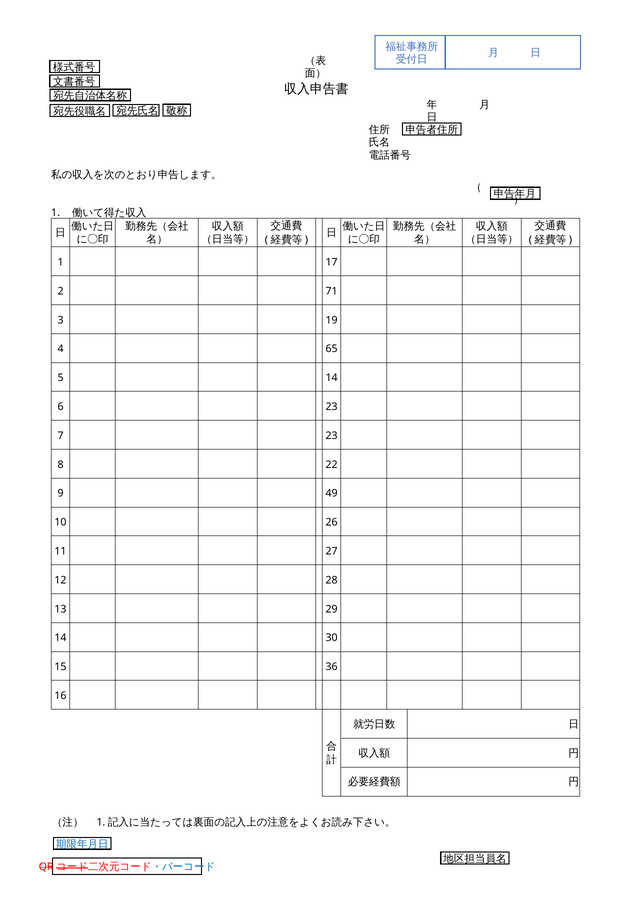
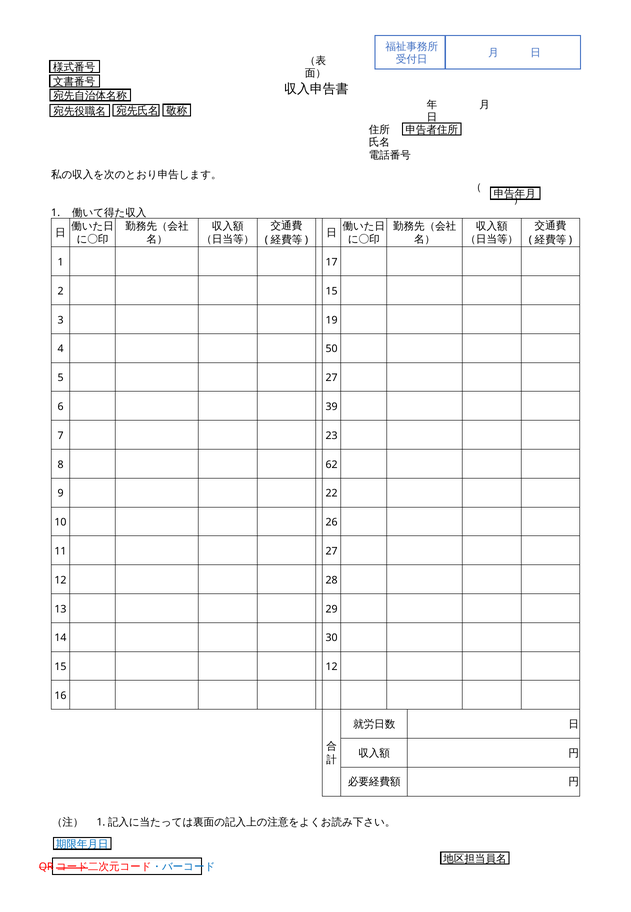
2 71: 71 -> 15 (332, 291)
65: 65 -> 50 (332, 349)
5 14: 14 -> 27 (332, 378)
6 23: 23 -> 39 (332, 407)
22: 22 -> 62 (332, 464)
49: 49 -> 22 (332, 493)
15 36: 36 -> 12 (332, 667)
